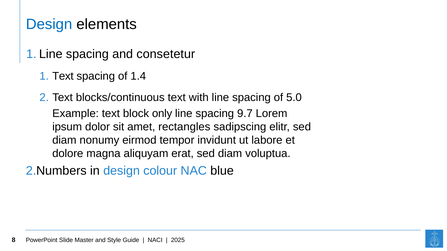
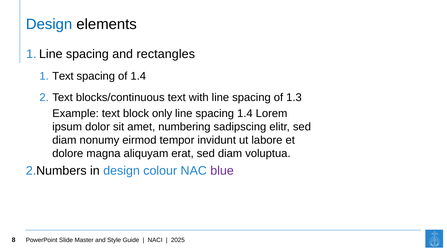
consetetur: consetetur -> rectangles (166, 54)
5.0: 5.0 -> 1.3 (294, 98)
spacing 9.7: 9.7 -> 1.4 (245, 114)
rectangles: rectangles -> numbering (184, 127)
blue colour: black -> purple (222, 171)
